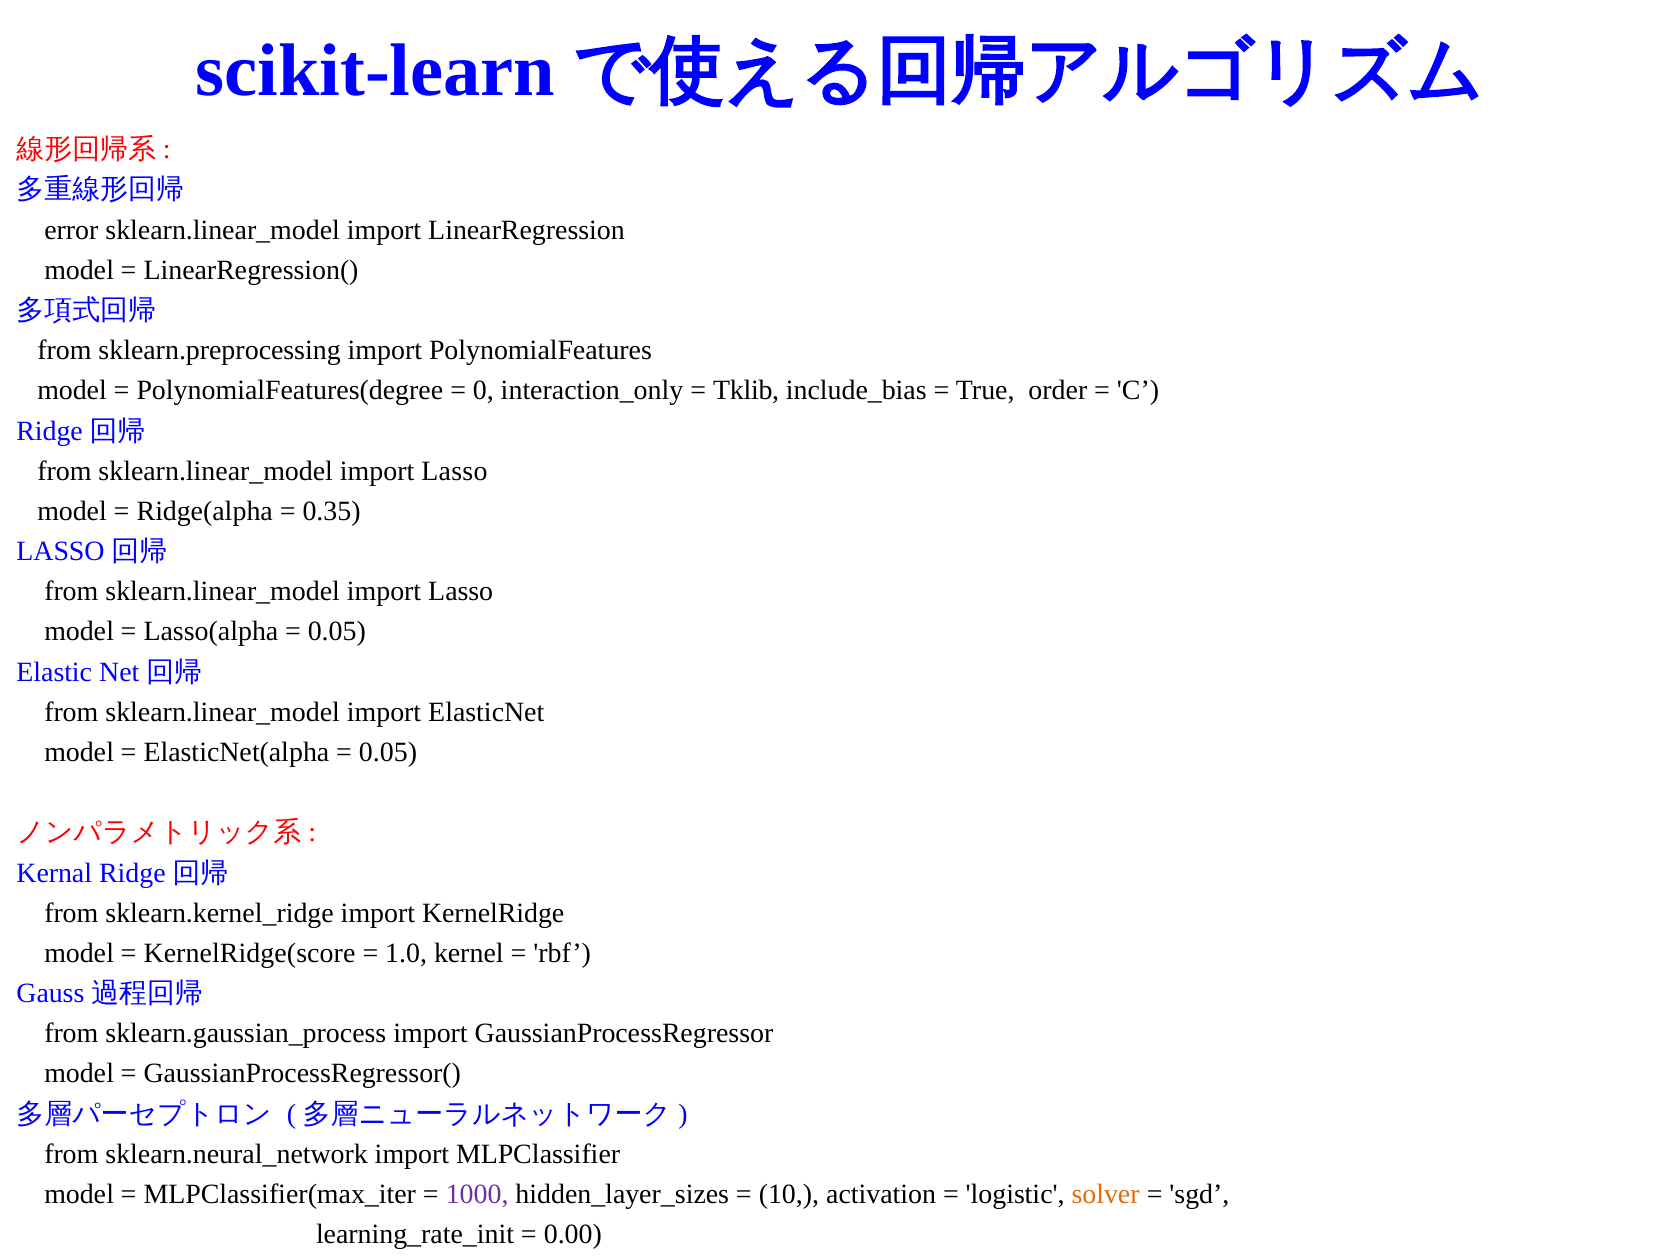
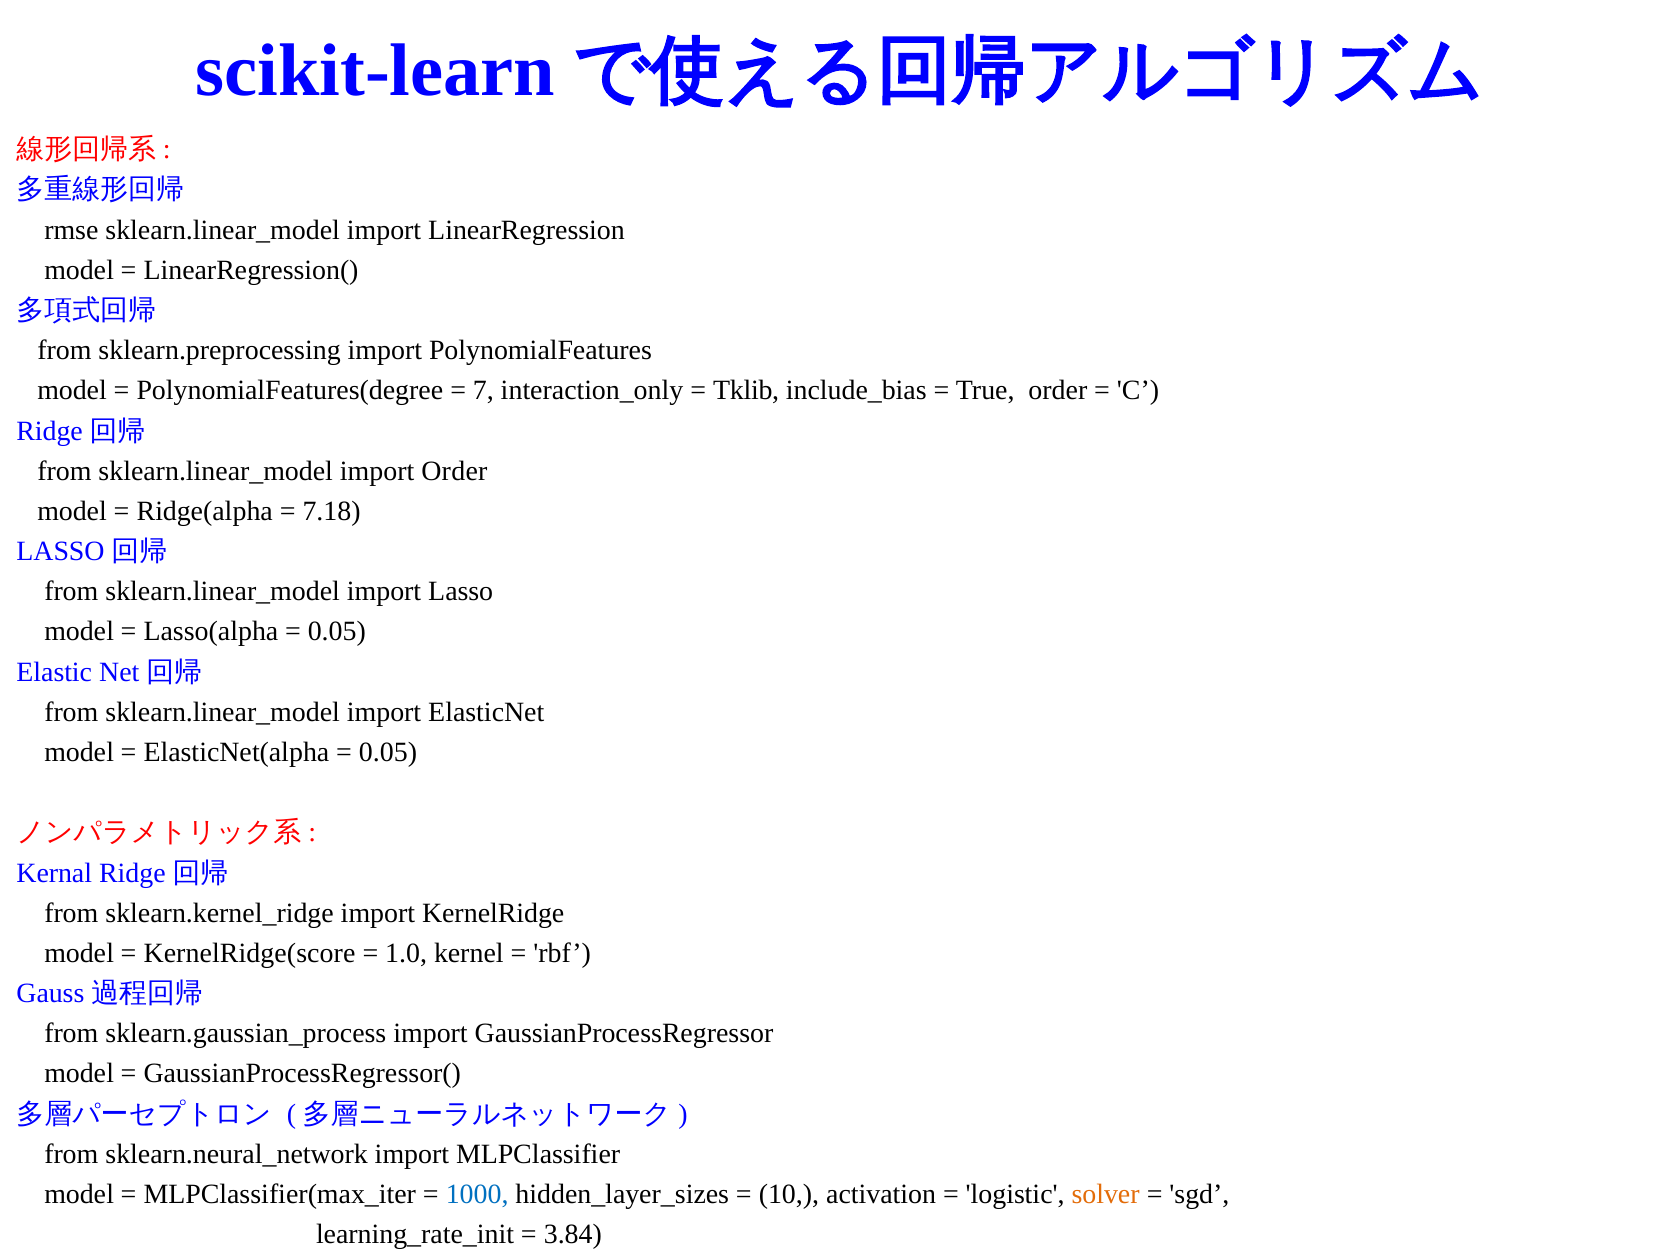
error: error -> rmse (71, 230)
0: 0 -> 7 (483, 391)
Lasso: Lasso -> Order (454, 471)
0.35: 0.35 -> 7.18 (332, 511)
1000 colour: purple -> blue (477, 1194)
0.00: 0.00 -> 3.84 (573, 1235)
